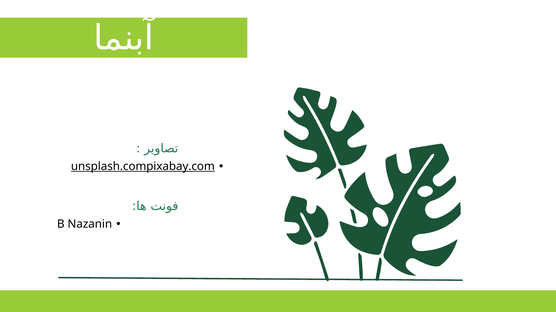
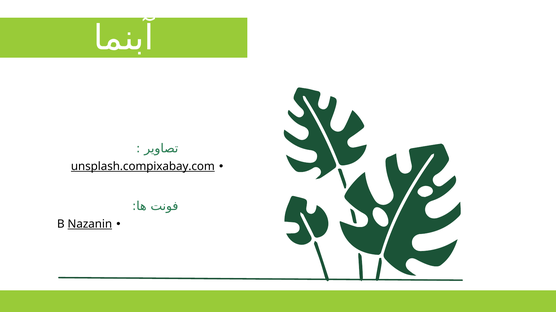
Nazanin underline: none -> present (90, 225)
